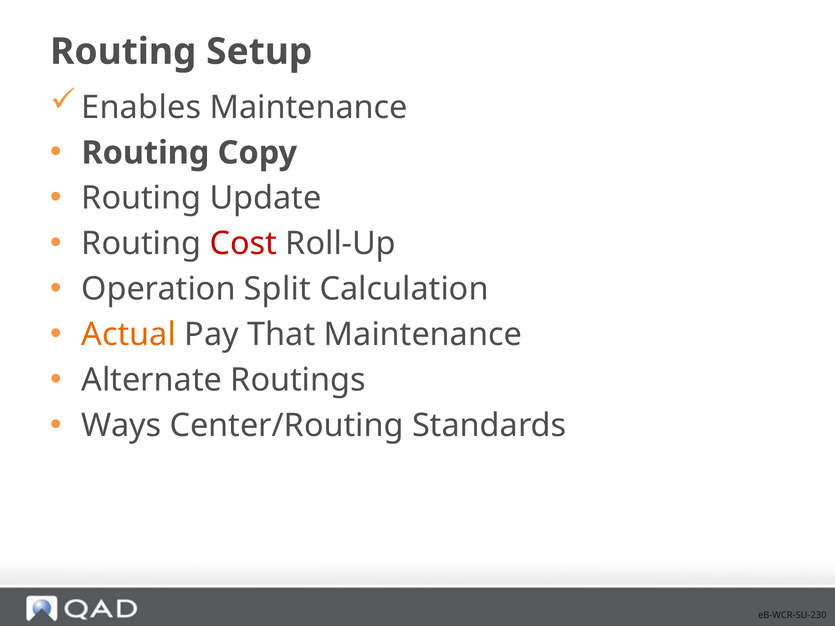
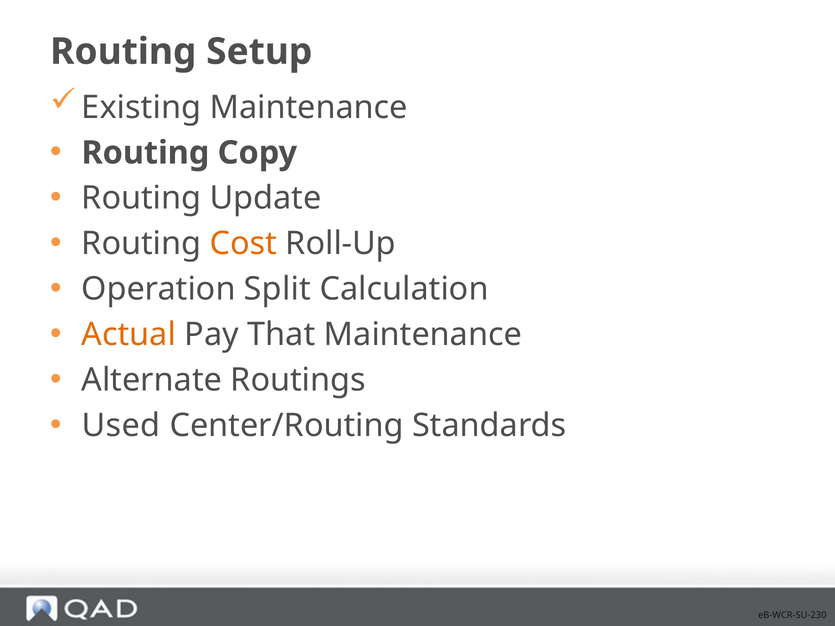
Enables: Enables -> Existing (141, 107)
Cost colour: red -> orange (243, 244)
Ways: Ways -> Used (121, 426)
